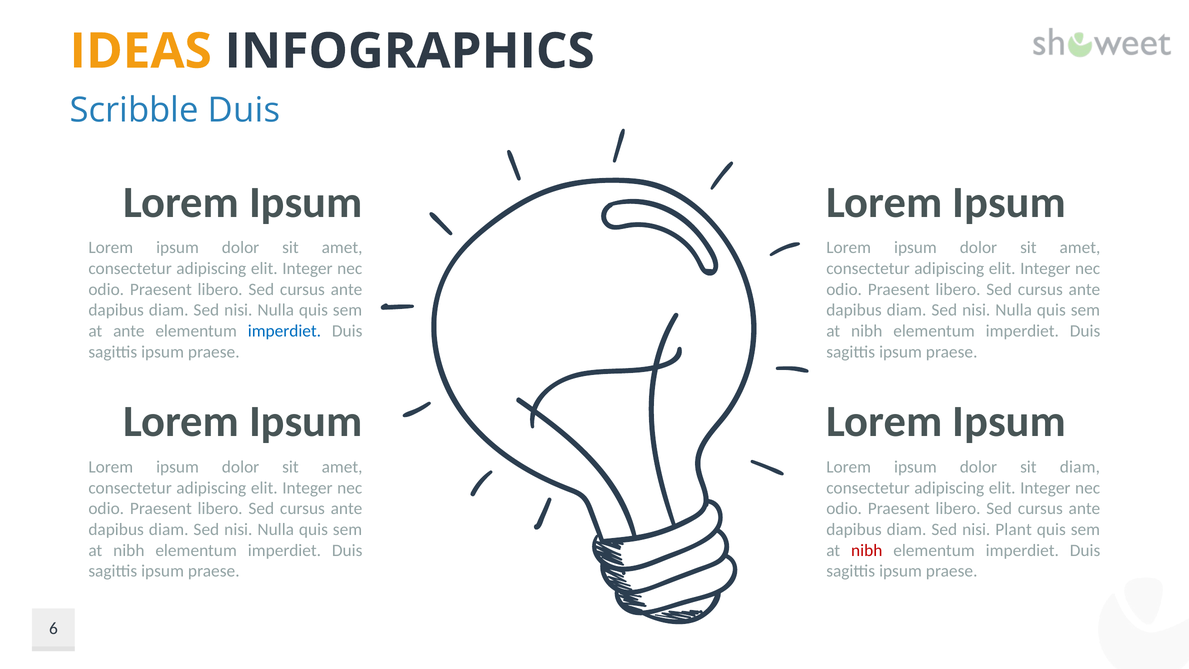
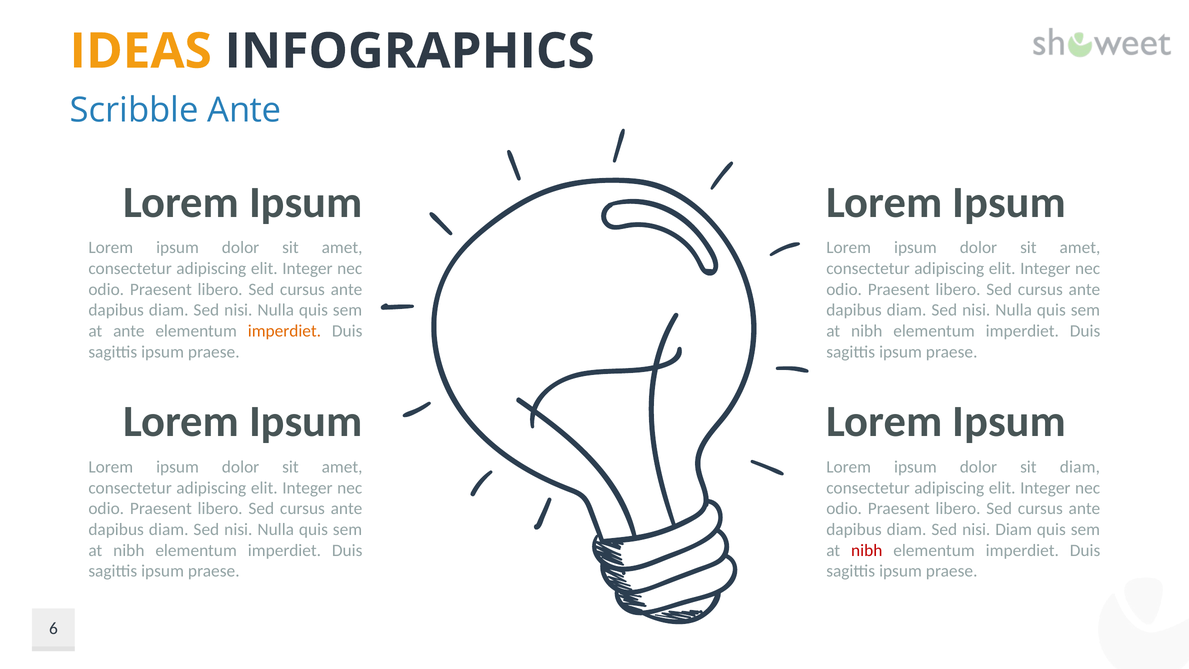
Scribble Duis: Duis -> Ante (244, 110)
imperdiet colour: blue -> orange (284, 331)
nisi Plant: Plant -> Diam (1014, 529)
